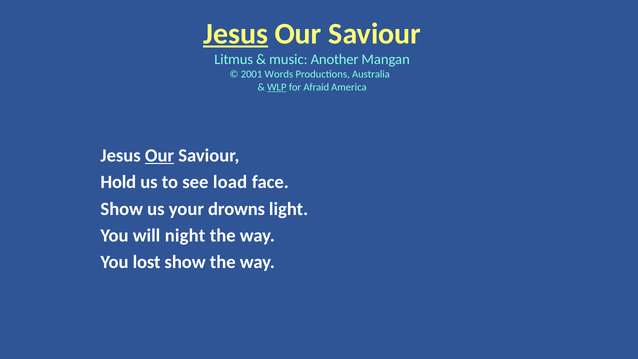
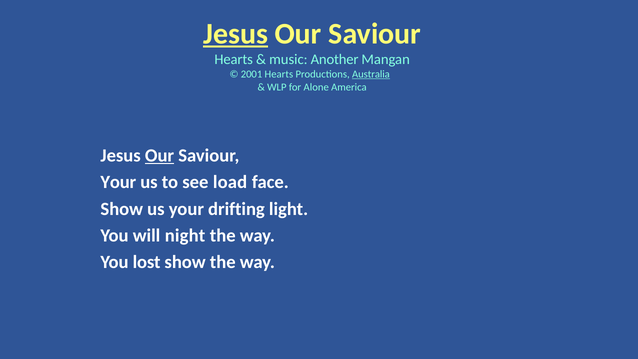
Litmus: Litmus -> Hearts (234, 59)
2001 Words: Words -> Hearts (279, 74)
Australia underline: none -> present (371, 74)
WLP underline: present -> none (277, 87)
Afraid: Afraid -> Alone (316, 87)
Hold: Hold -> Your (118, 182)
drowns: drowns -> drifting (236, 209)
